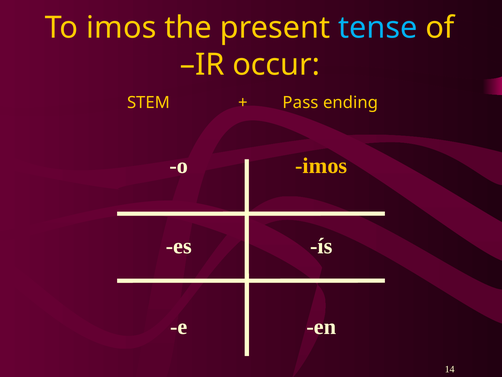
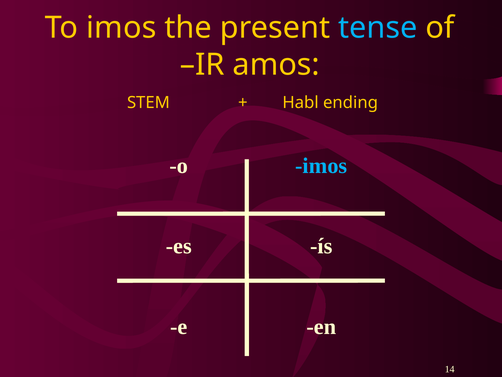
occur: occur -> amos (276, 64)
Pass: Pass -> Habl (301, 102)
imos colour: yellow -> light blue (321, 166)
